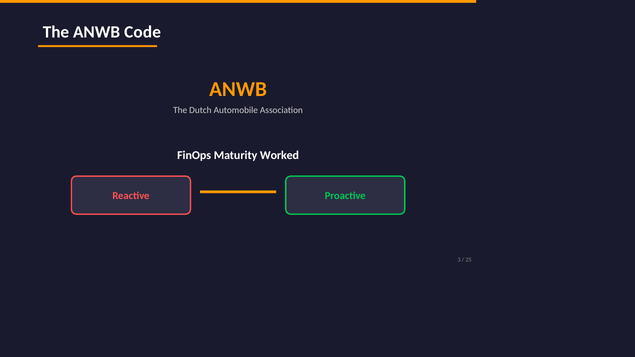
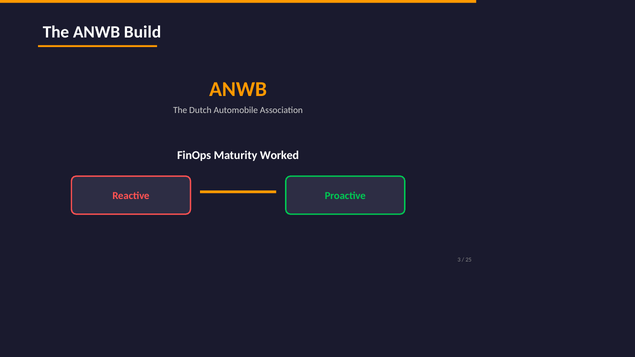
Code: Code -> Build (143, 32)
